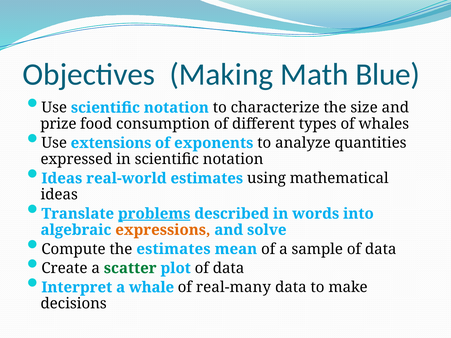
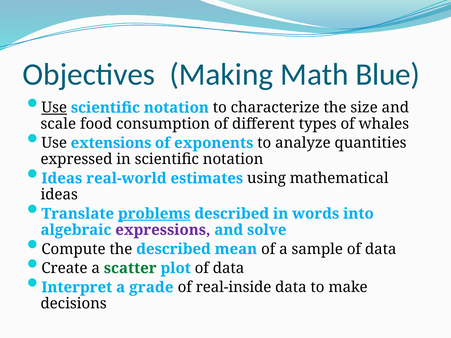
Use underline: none -> present (54, 108)
prize: prize -> scale (58, 124)
expressions colour: orange -> purple (163, 230)
the estimates: estimates -> described (174, 249)
whale: whale -> grade (151, 288)
real-many: real-many -> real-inside (234, 288)
